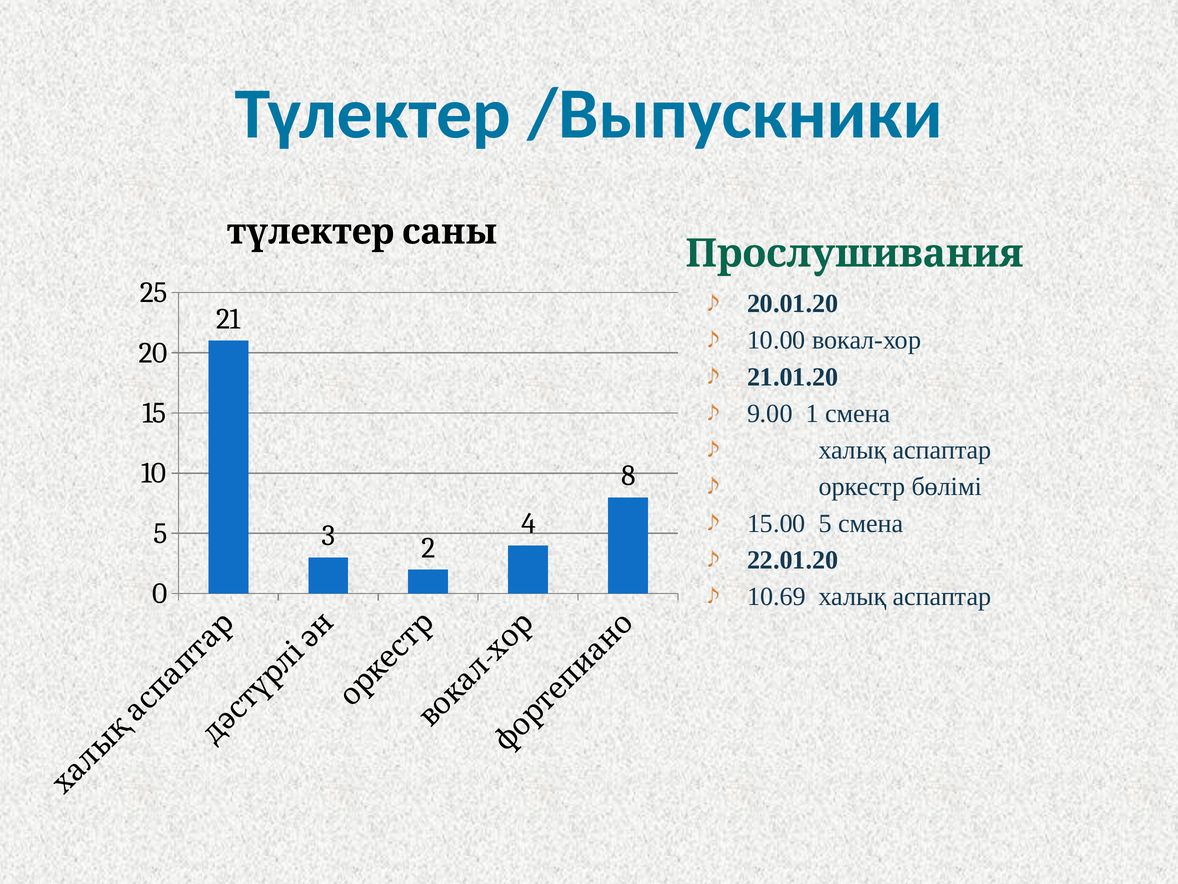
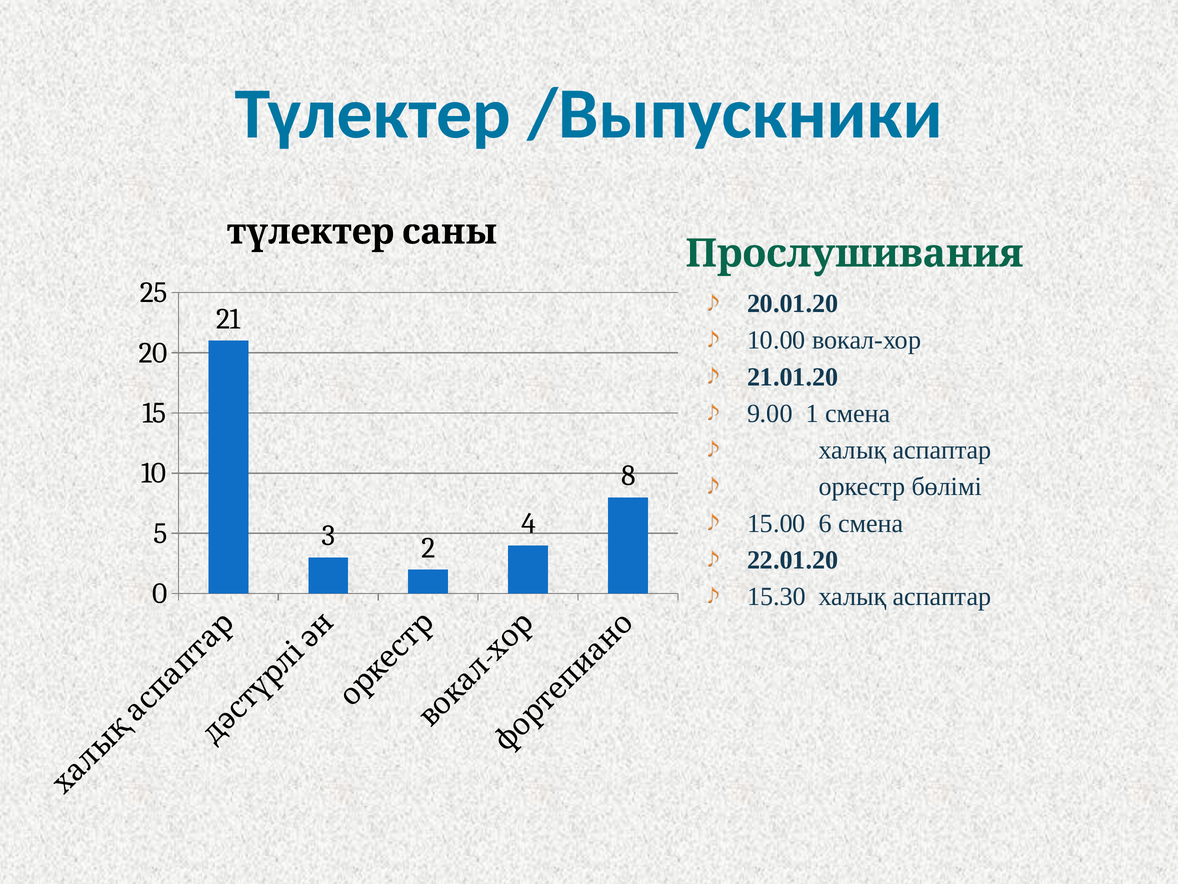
15.00 5: 5 -> 6 (825, 523)
10.69: 10.69 -> 15.30 (776, 596)
